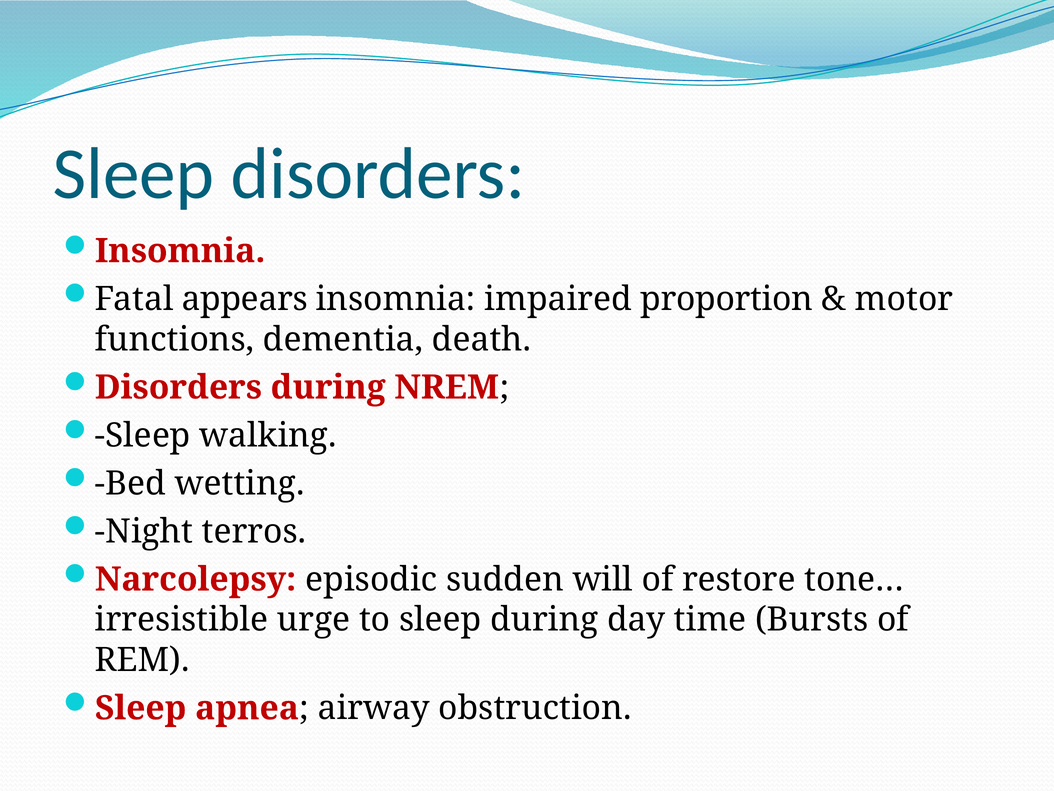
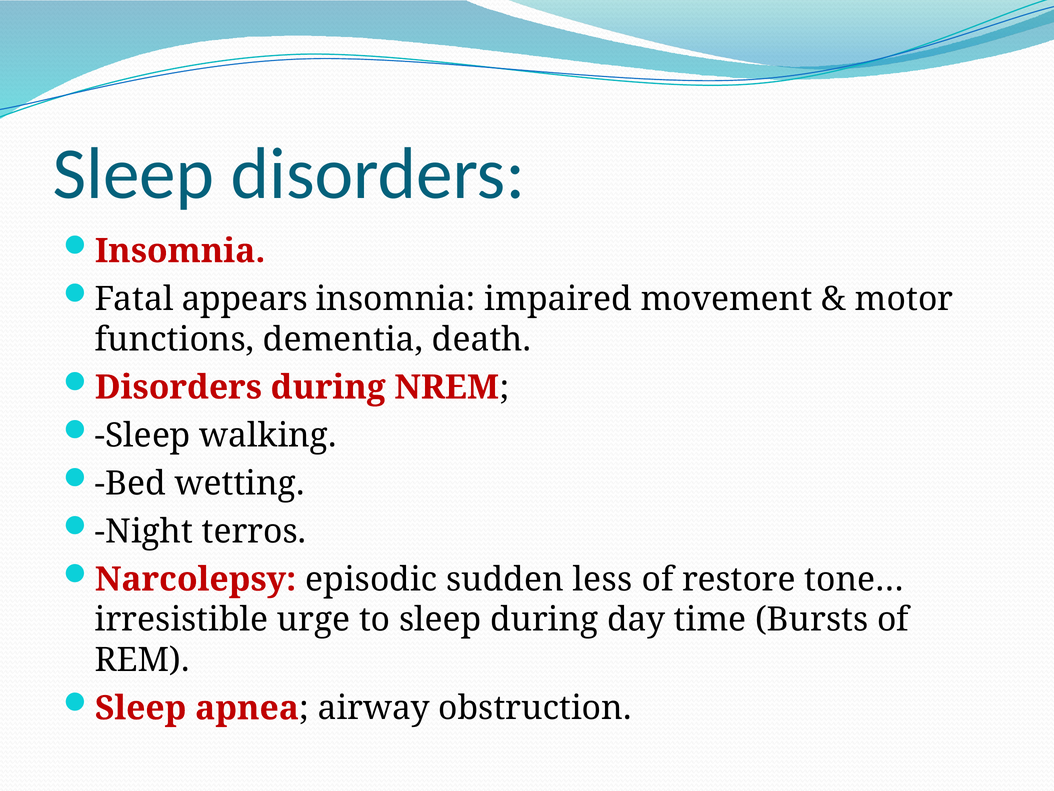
proportion: proportion -> movement (727, 299)
will: will -> less (602, 579)
